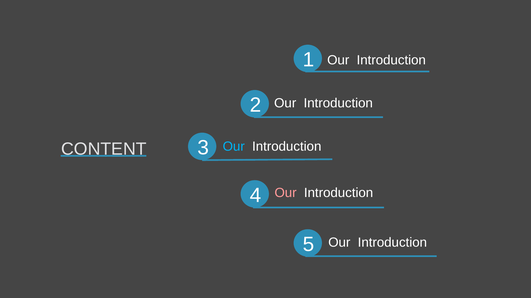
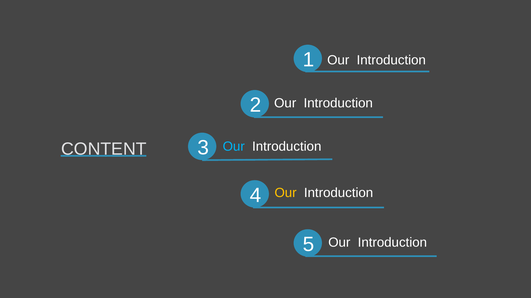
Our colour: pink -> yellow (286, 193)
